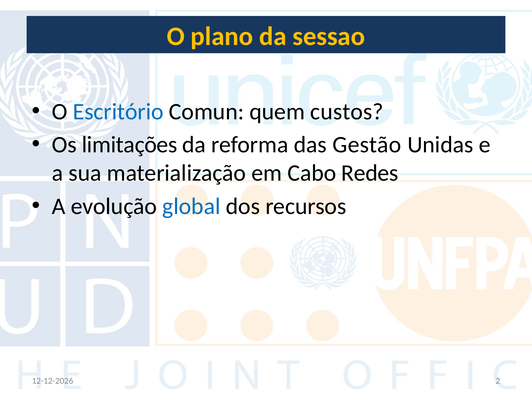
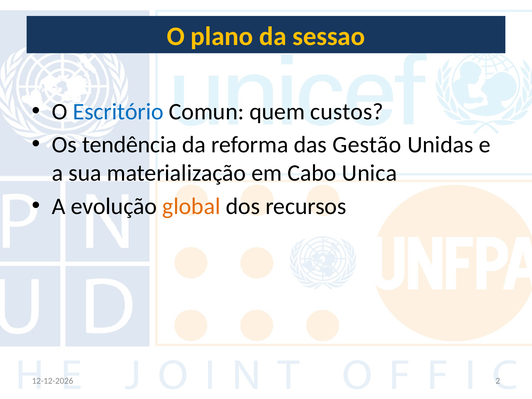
limitações: limitações -> tendência (129, 145)
Redes: Redes -> Unica (370, 173)
global colour: blue -> orange (191, 206)
